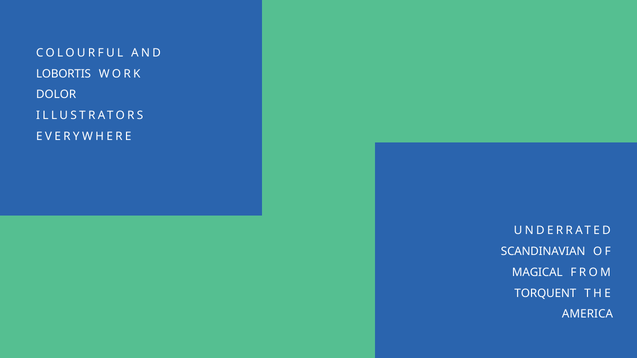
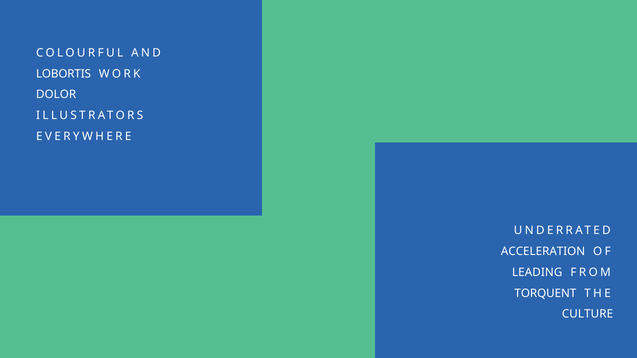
SCANDINAVIAN: SCANDINAVIAN -> ACCELERATION (543, 252)
MAGICAL: MAGICAL -> LEADING (537, 273)
AMERICA: AMERICA -> CULTURE (588, 314)
